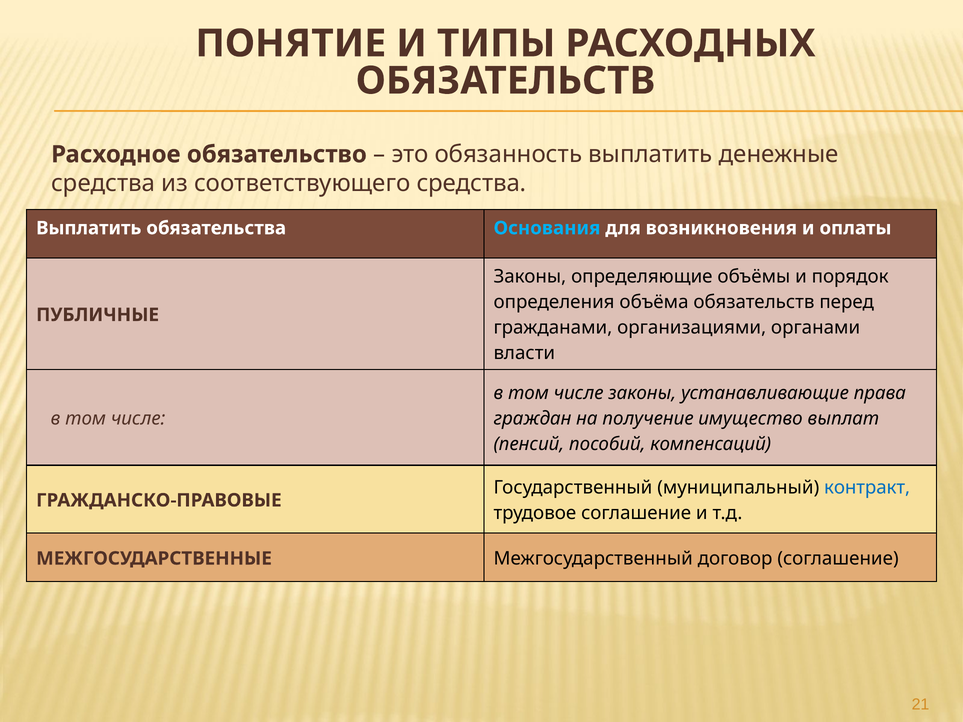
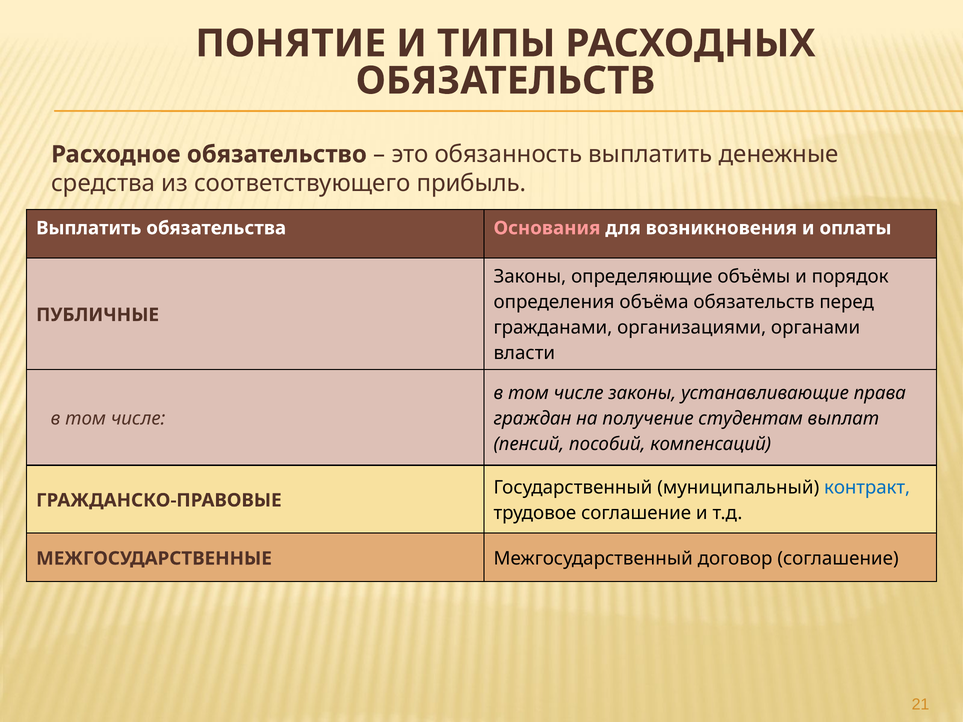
соответствующего средства: средства -> прибыль (471, 183)
Основания colour: light blue -> pink (547, 228)
имущество: имущество -> студентам (751, 419)
